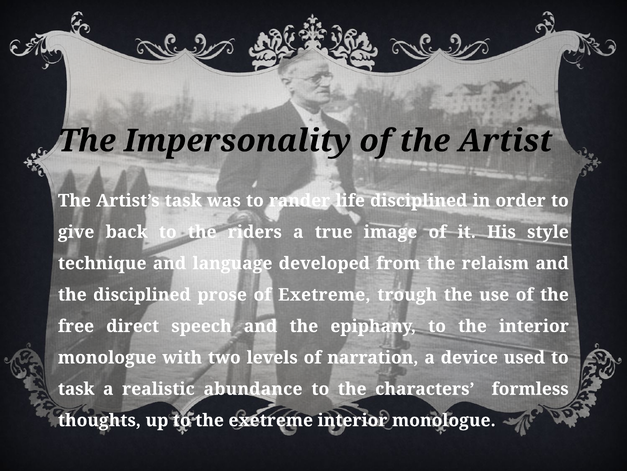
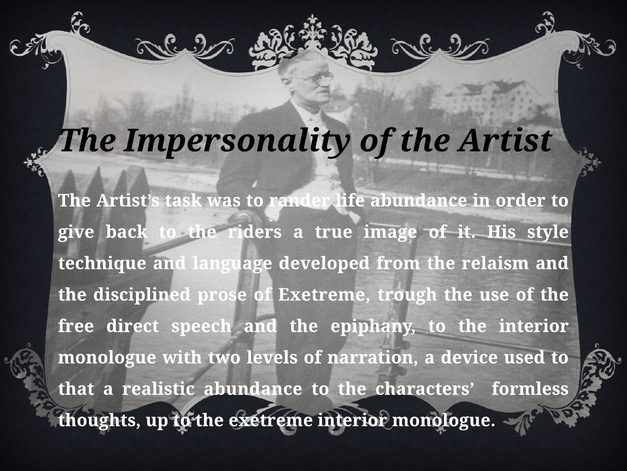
life disciplined: disciplined -> abundance (419, 200)
task: task -> that (76, 388)
